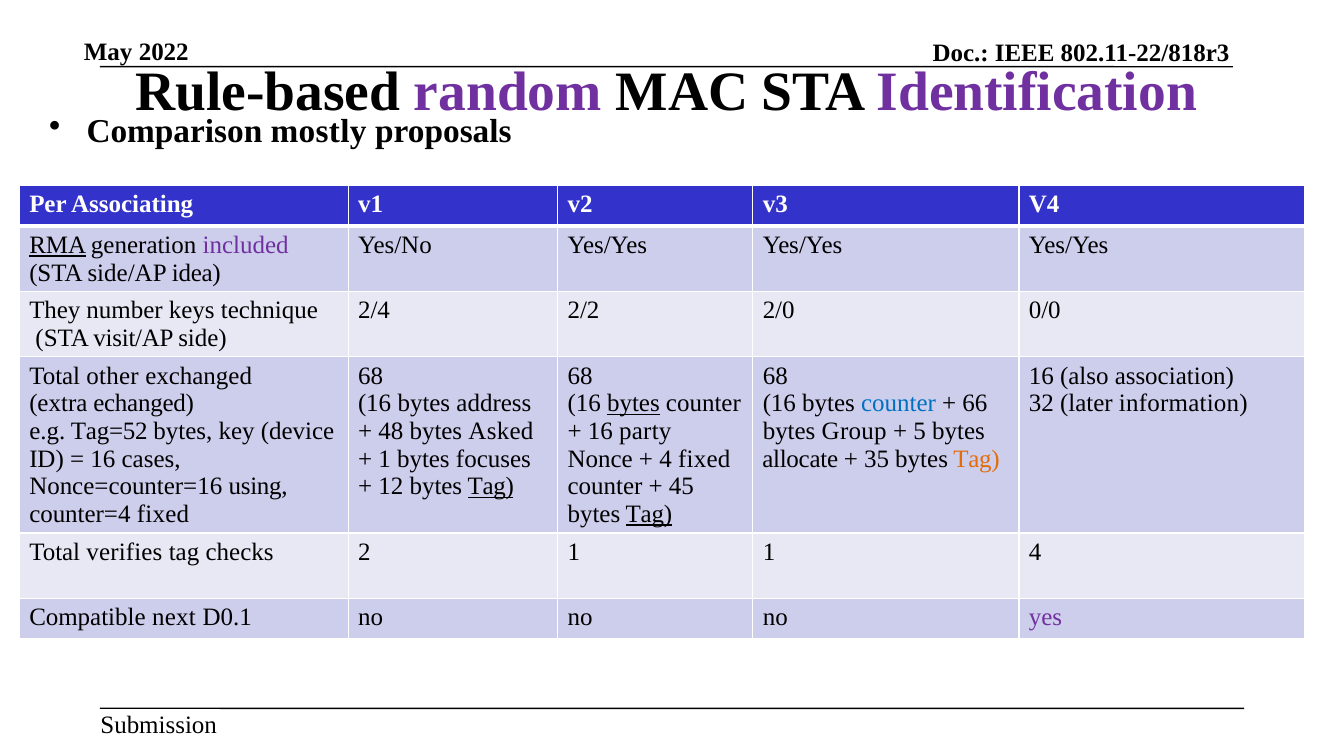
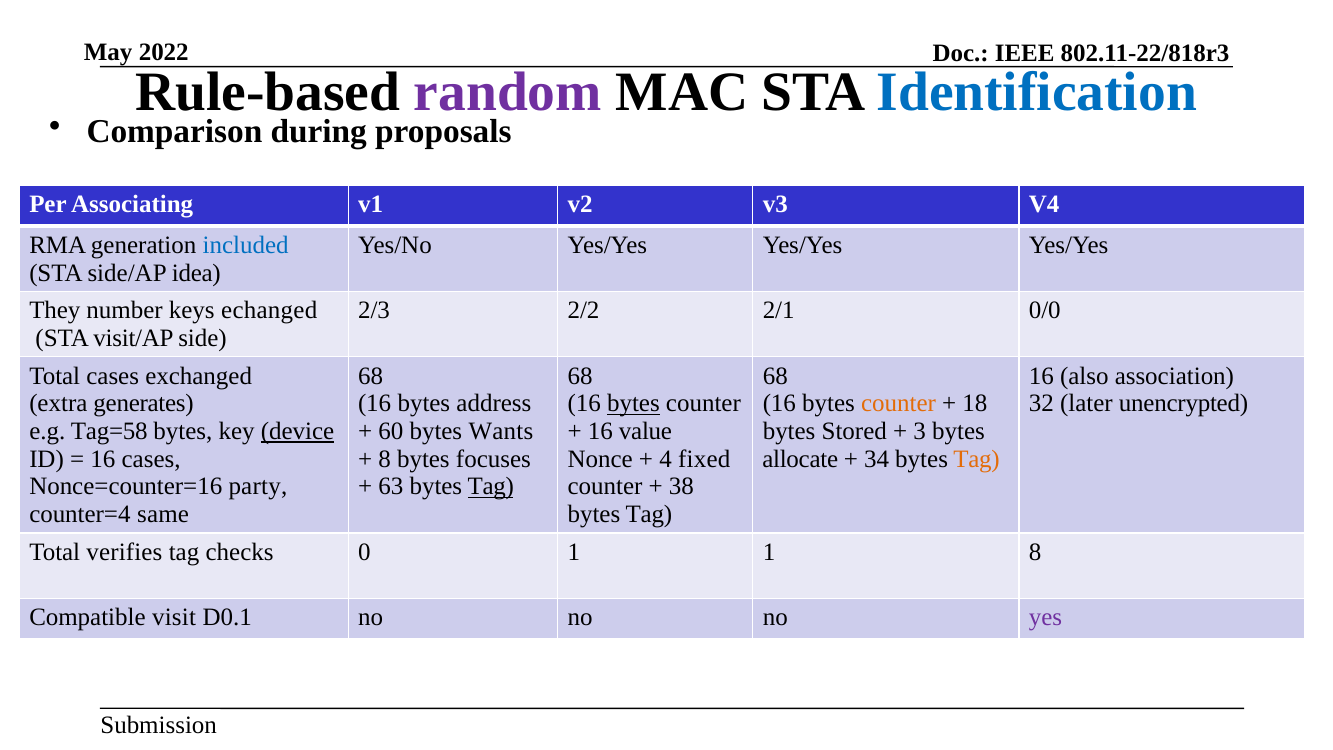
Identification colour: purple -> blue (1037, 93)
mostly: mostly -> during (319, 132)
RMA underline: present -> none (58, 245)
included colour: purple -> blue (246, 245)
technique: technique -> echanged (269, 310)
2/4: 2/4 -> 2/3 (374, 310)
2/0: 2/0 -> 2/1 (779, 310)
Total other: other -> cases (113, 376)
echanged: echanged -> generates (144, 404)
counter colour: blue -> orange (899, 404)
66: 66 -> 18 (975, 404)
information: information -> unencrypted (1184, 404)
Tag=52: Tag=52 -> Tag=58 (109, 431)
device underline: none -> present (298, 431)
48: 48 -> 60 (391, 431)
Asked: Asked -> Wants (501, 431)
party: party -> value (646, 431)
Group: Group -> Stored (854, 431)
5: 5 -> 3 (920, 431)
1: 1 -> 8 (385, 459)
35: 35 -> 34 (877, 459)
using: using -> party (258, 487)
12: 12 -> 63 (391, 487)
45: 45 -> 38 (681, 487)
counter=4 fixed: fixed -> same (163, 514)
Tag underline: present -> none (649, 514)
2: 2 -> 0 (364, 552)
1 4: 4 -> 8 (1035, 552)
next: next -> visit (174, 617)
